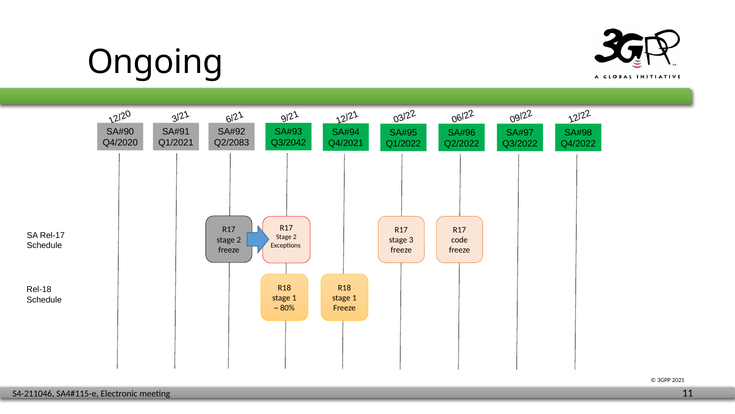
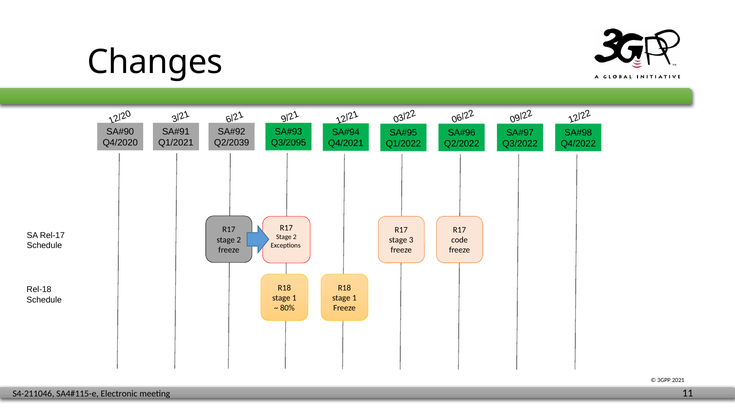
Ongoing: Ongoing -> Changes (155, 62)
Q2/2083: Q2/2083 -> Q2/2039 (232, 143)
Q3/2042: Q3/2042 -> Q3/2095 (289, 143)
